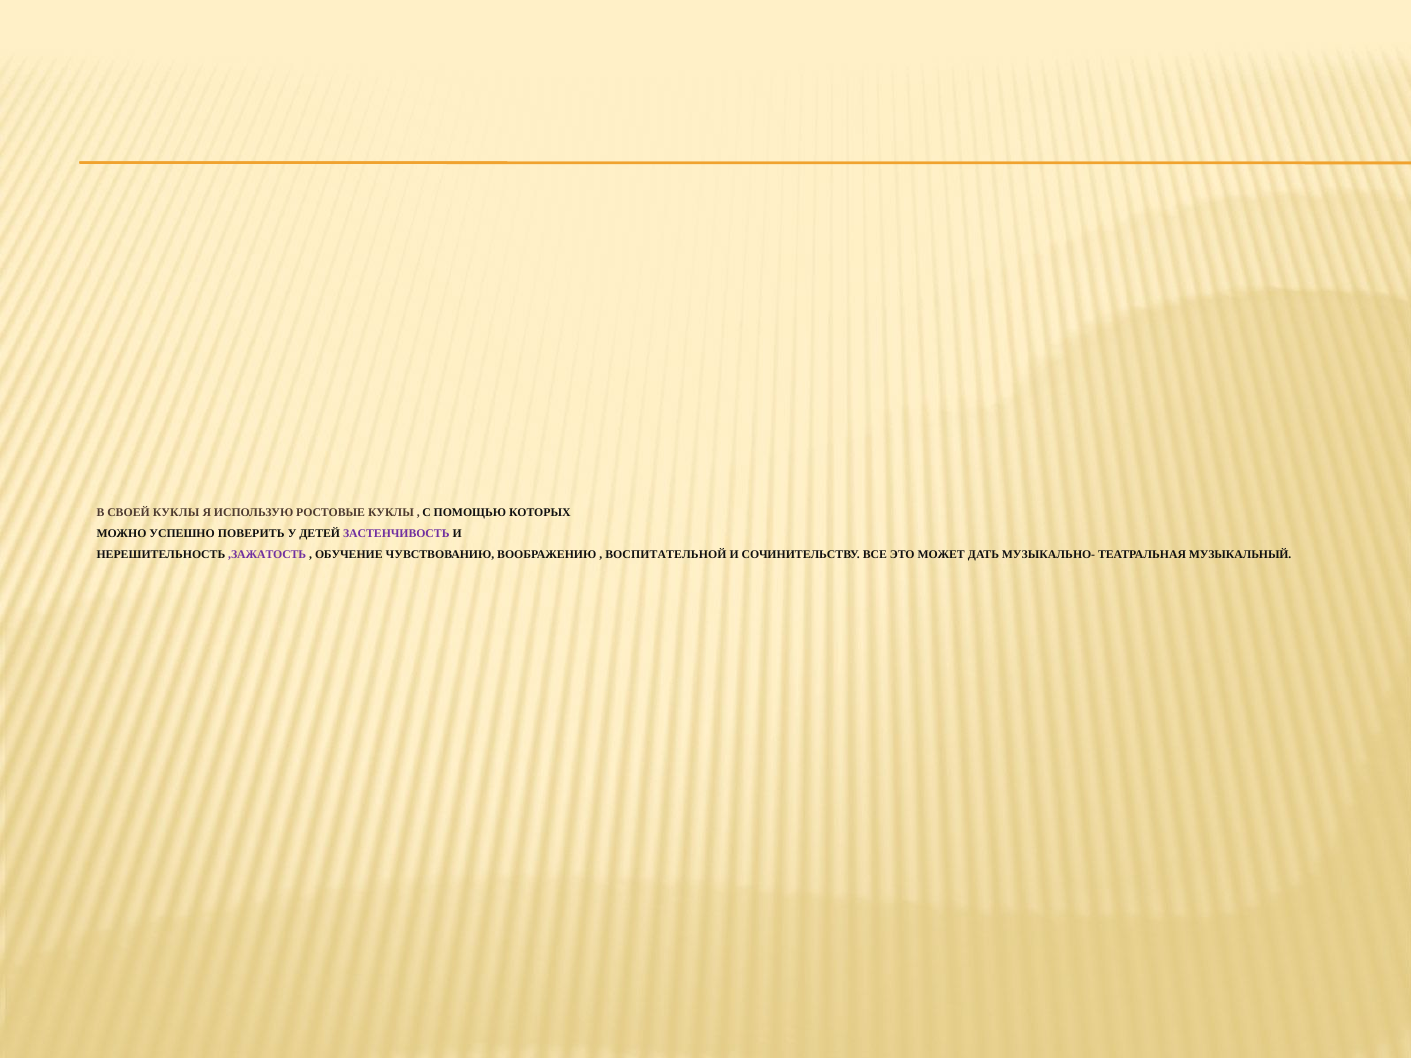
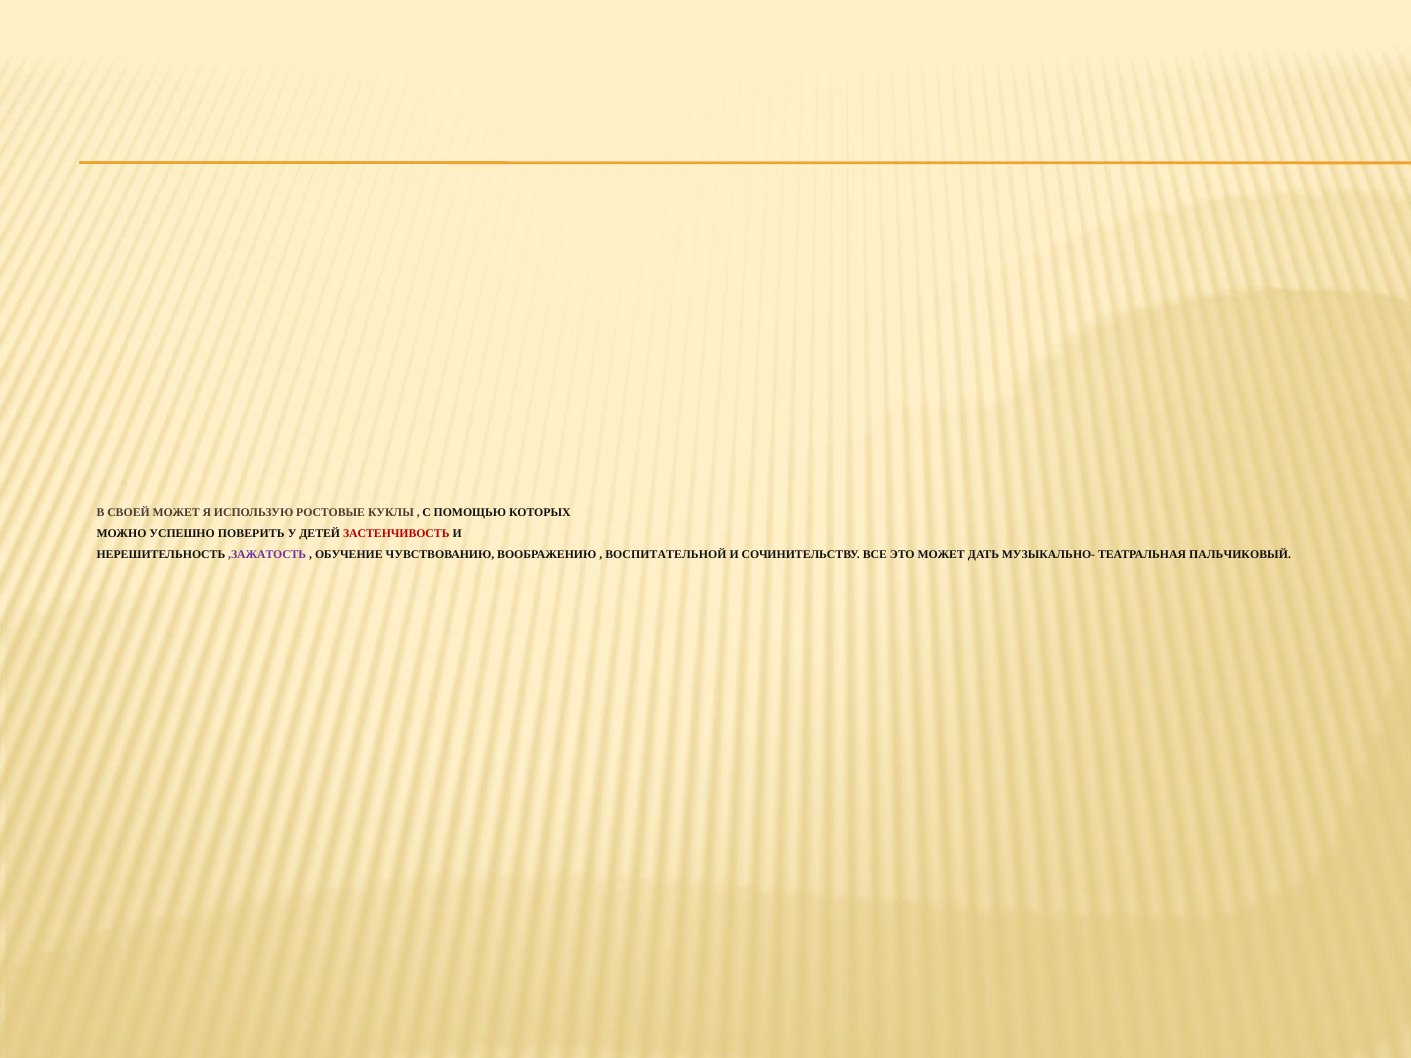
СВОЕЙ КУКЛЫ: КУКЛЫ -> МОЖЕТ (176, 512)
ЗАСТЕНЧИВОСТЬ colour: purple -> red (396, 534)
МУЗЫКАЛЬНЫЙ: МУЗЫКАЛЬНЫЙ -> ПАЛЬЧИКОВЫЙ (1240, 555)
